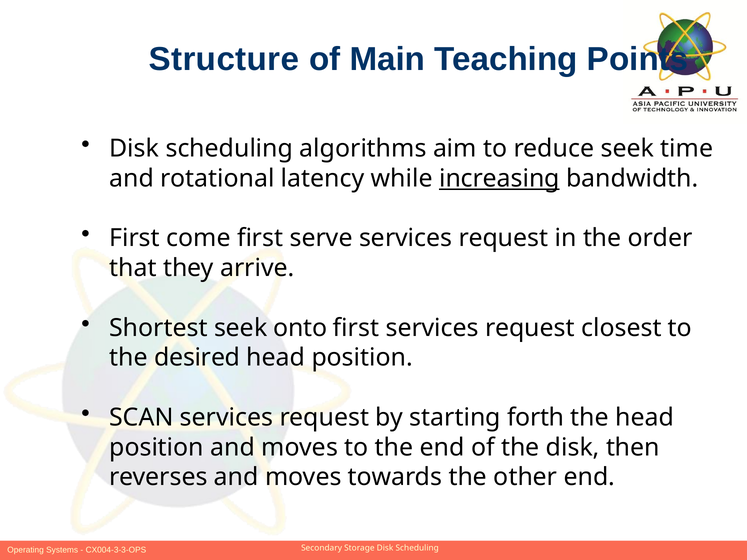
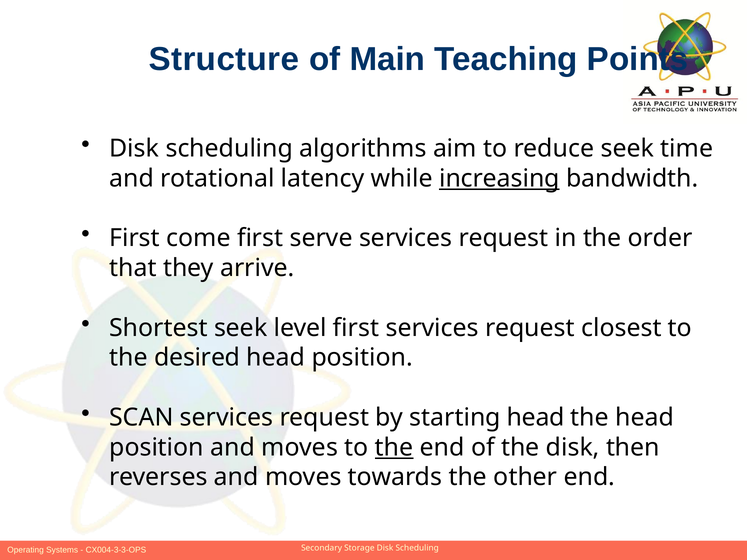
onto: onto -> level (300, 328)
starting forth: forth -> head (536, 418)
the underline: none -> present (394, 448)
